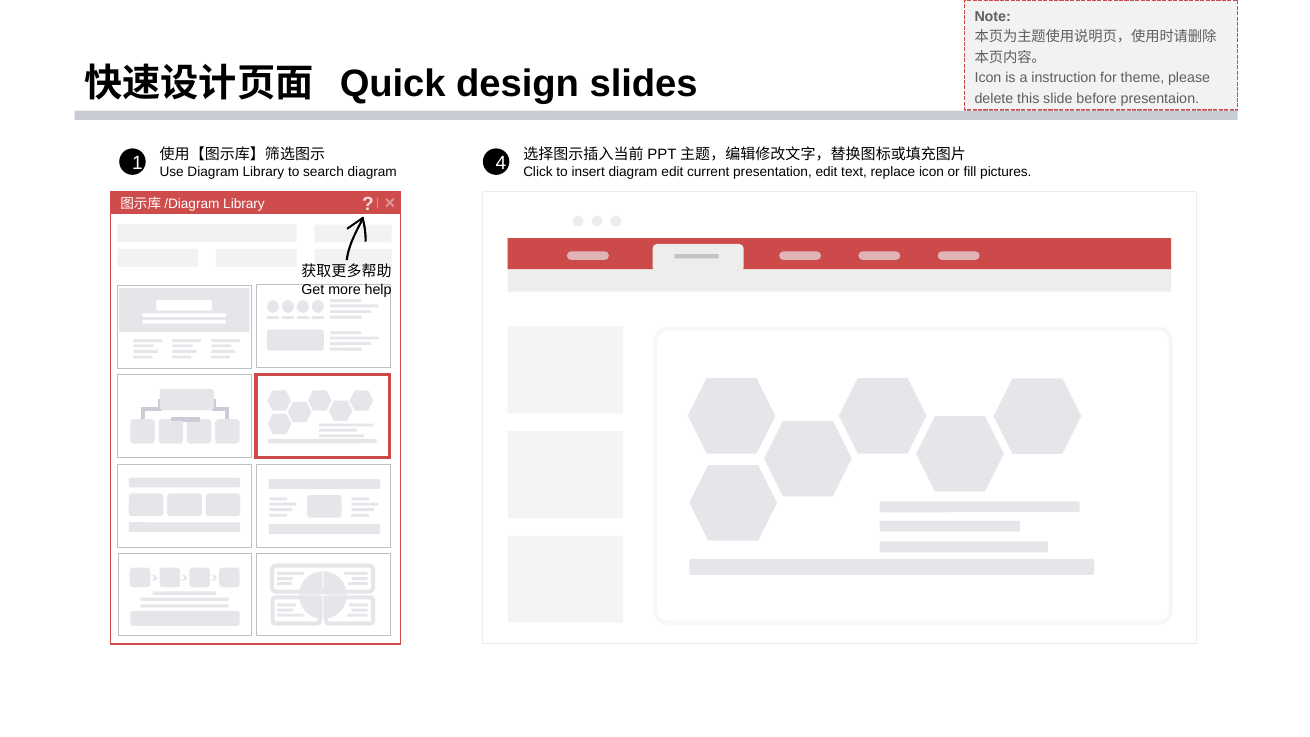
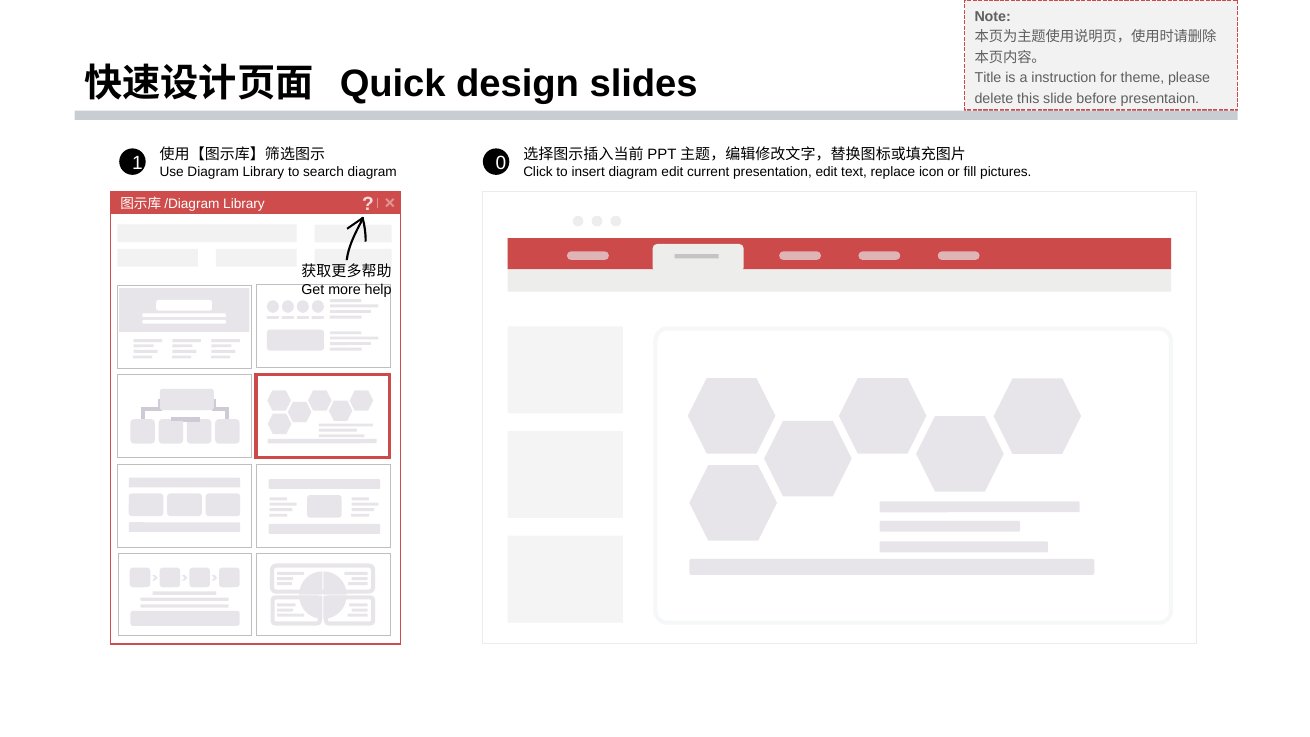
Icon: Icon -> Title (988, 78)
4: 4 -> 0 (501, 163)
